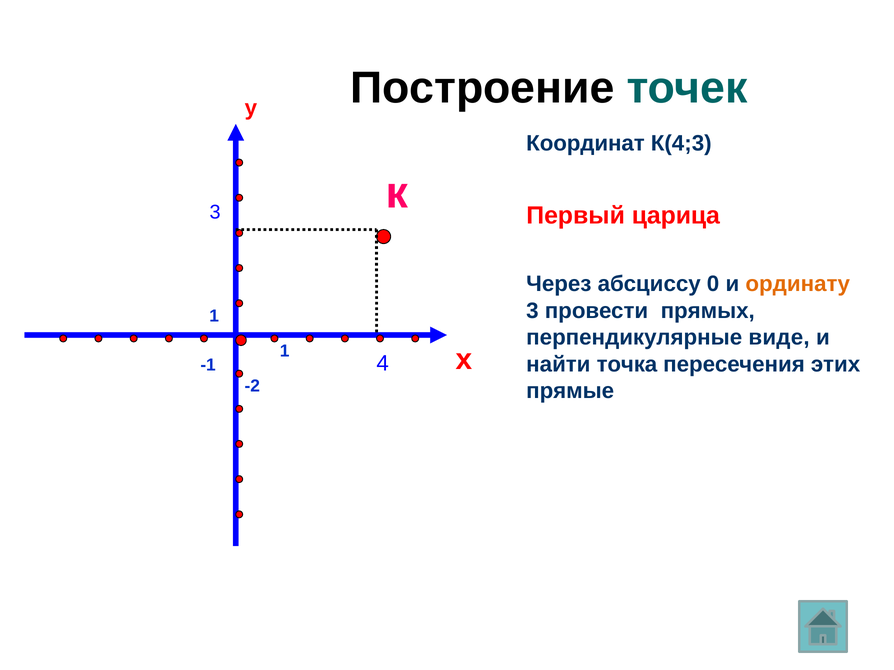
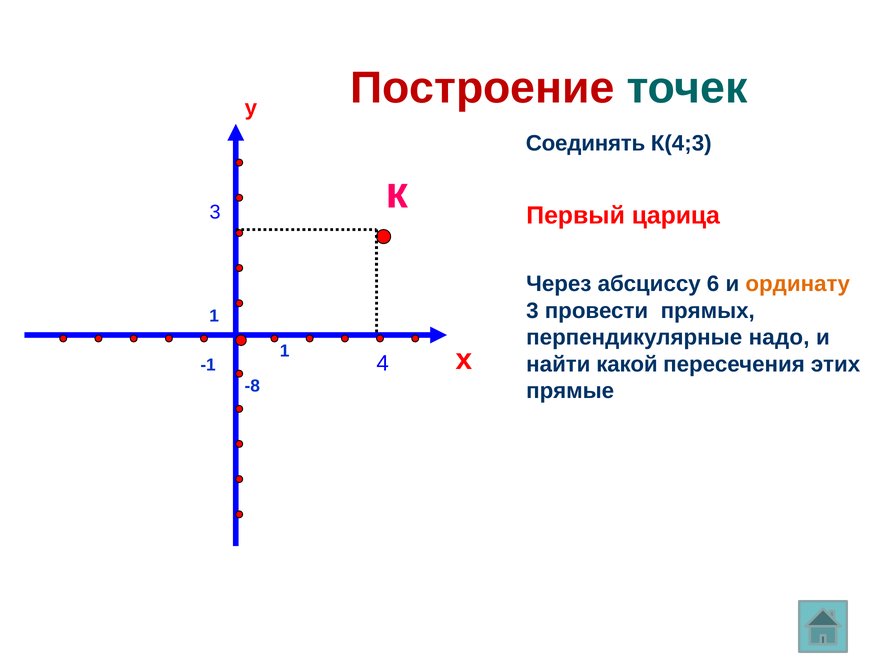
Построение colour: black -> red (482, 88)
Координат: Координат -> Соединять (586, 143)
0: 0 -> 6 (713, 284)
виде: виде -> надо (779, 338)
точка: точка -> какой (627, 365)
-2: -2 -> -8 (252, 387)
